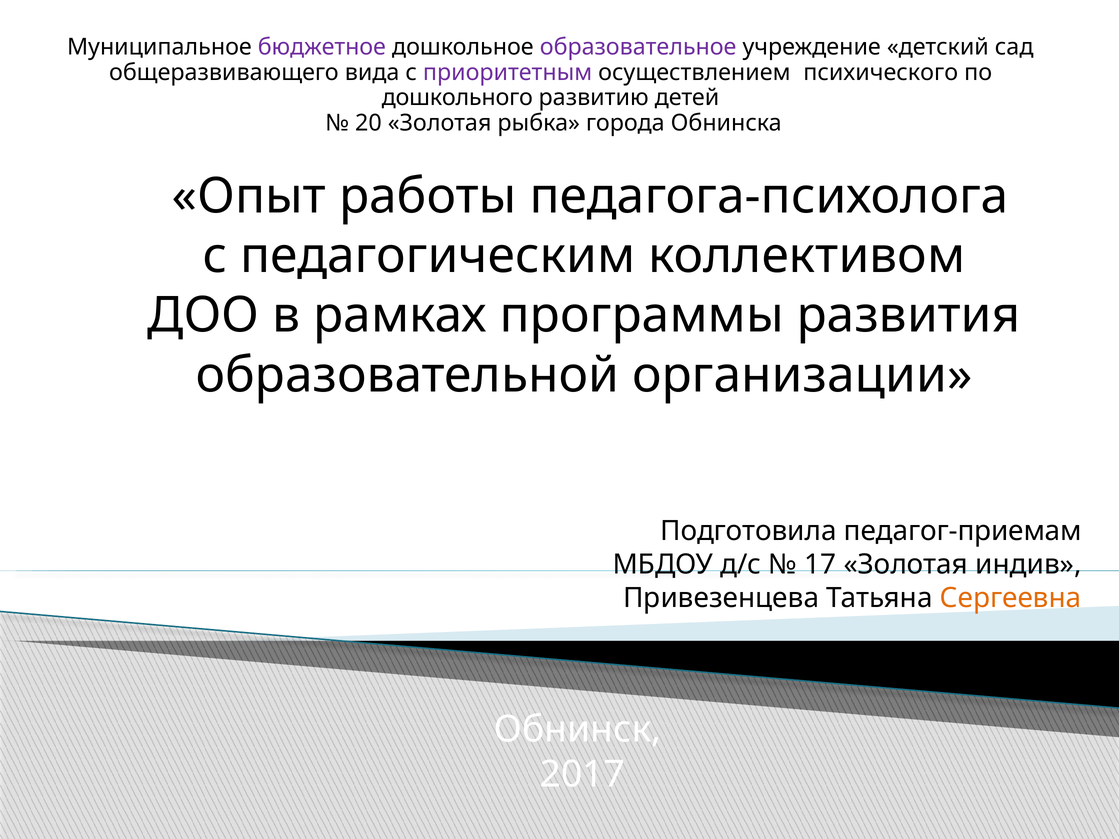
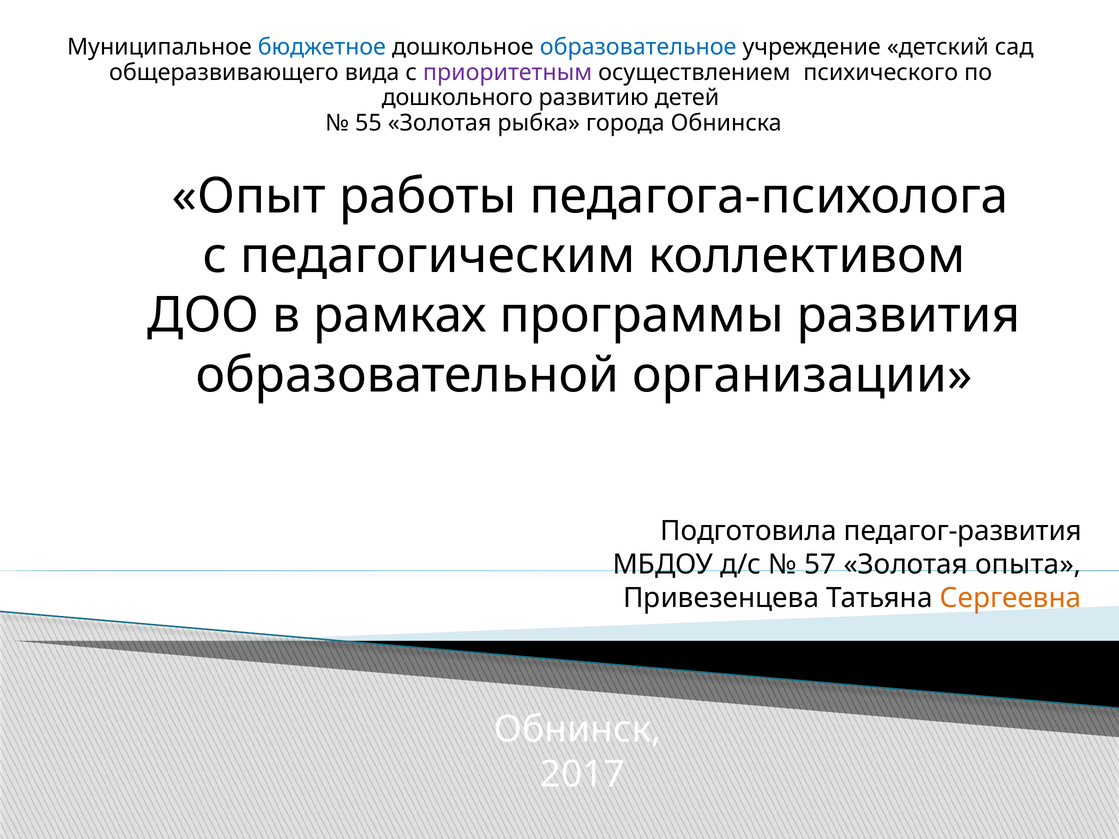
бюджетное colour: purple -> blue (322, 47)
образовательное colour: purple -> blue (638, 47)
20: 20 -> 55 (368, 123)
педагог-приемам: педагог-приемам -> педагог-развития (963, 531)
17: 17 -> 57 (820, 565)
индив: индив -> опыта (1028, 565)
